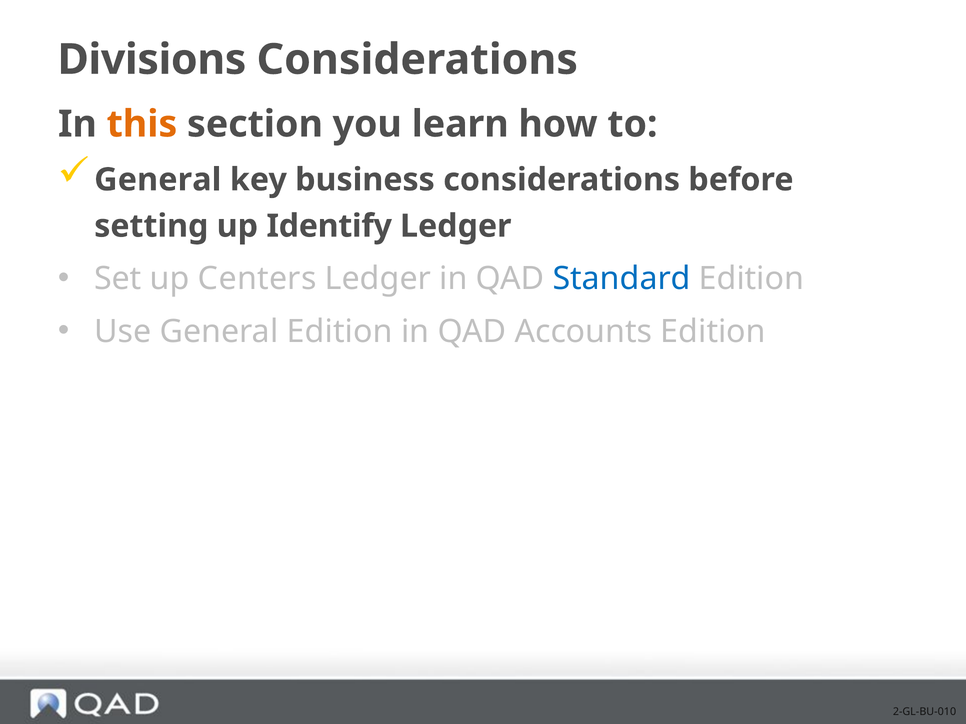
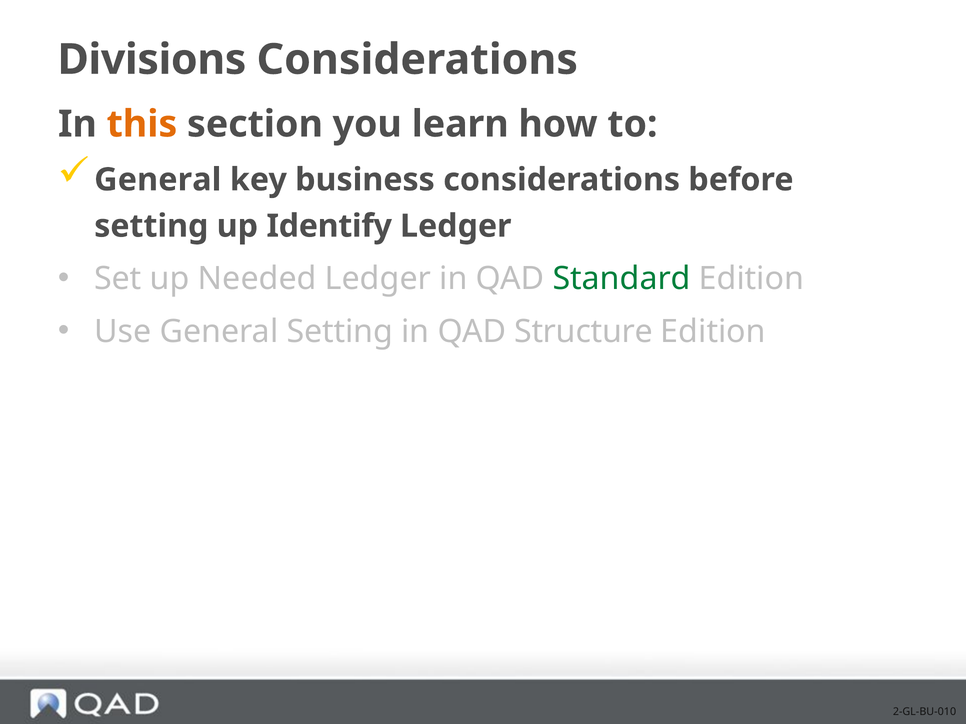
Centers: Centers -> Needed (257, 279)
Standard colour: blue -> green (622, 279)
General Edition: Edition -> Setting (340, 332)
Accounts: Accounts -> Structure (584, 332)
